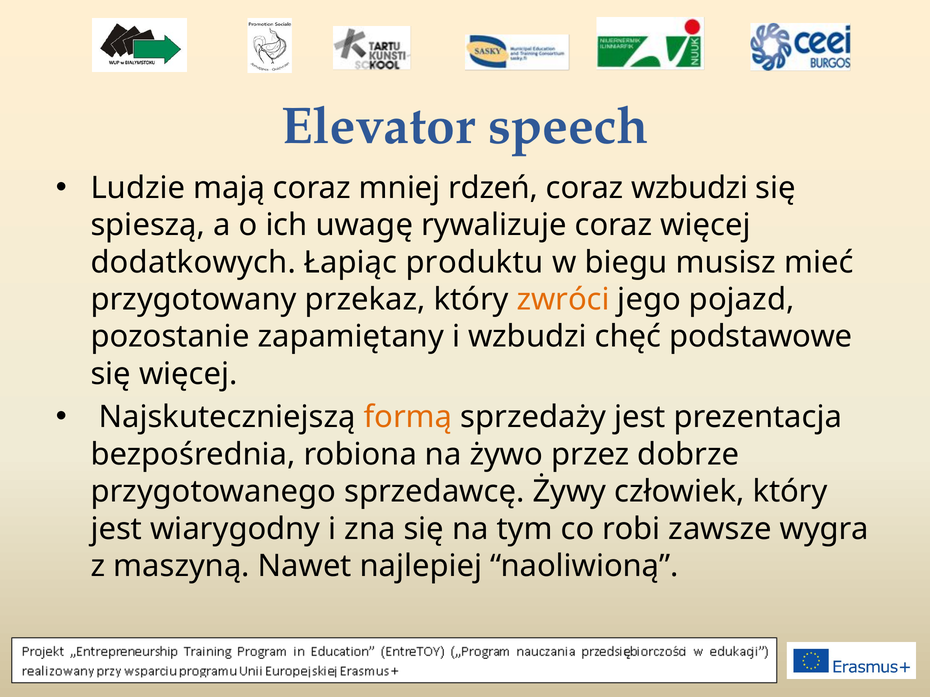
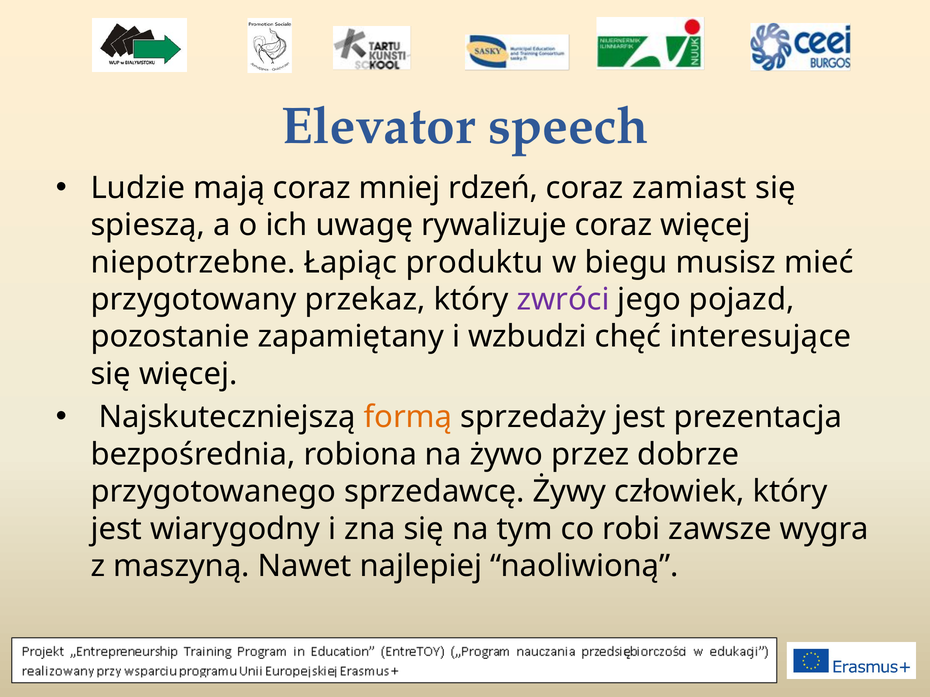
coraz wzbudzi: wzbudzi -> zamiast (689, 188)
dodatkowych: dodatkowych -> niepotrzebne (193, 263)
zwróci colour: orange -> purple (563, 300)
podstawowe: podstawowe -> interesujące (761, 337)
